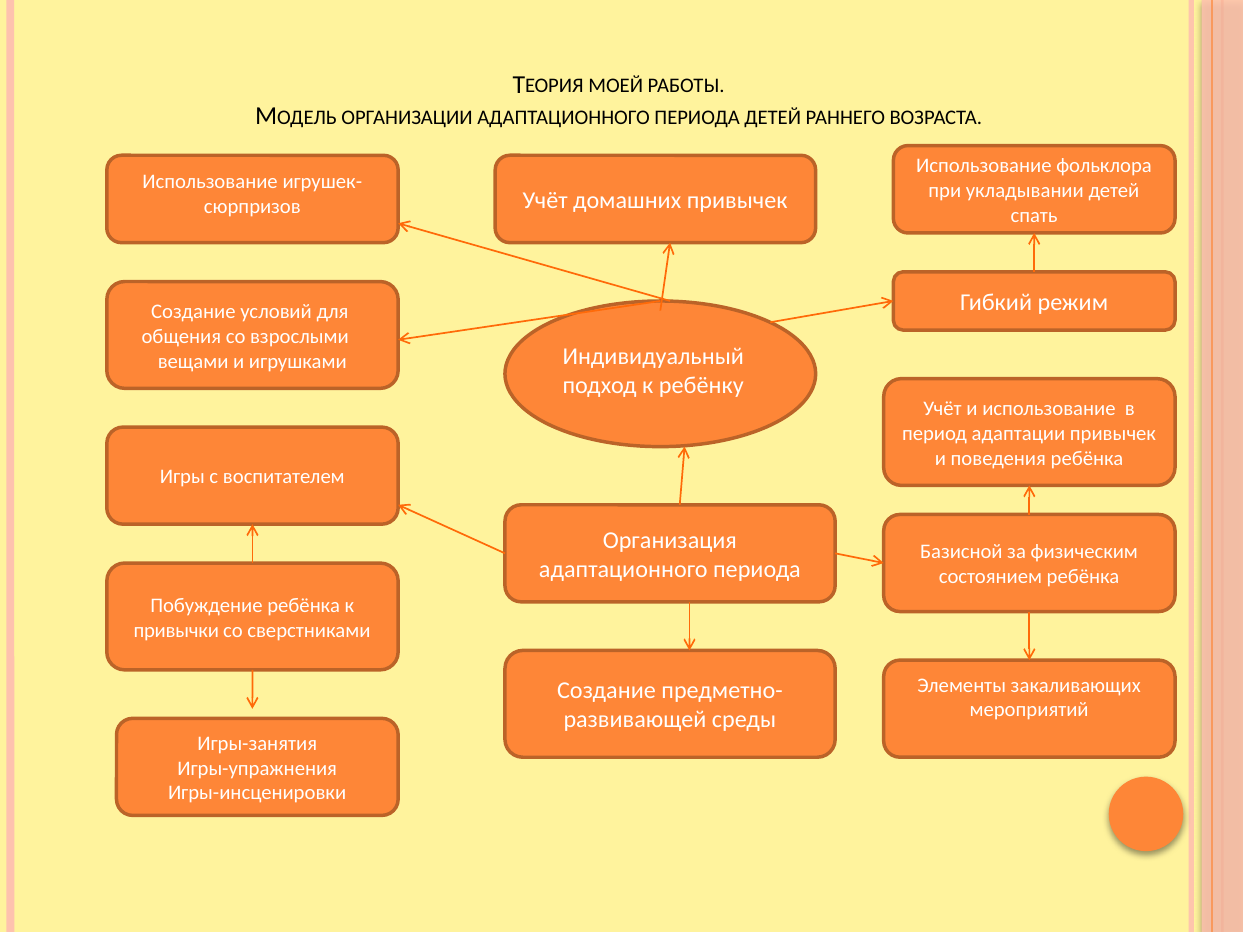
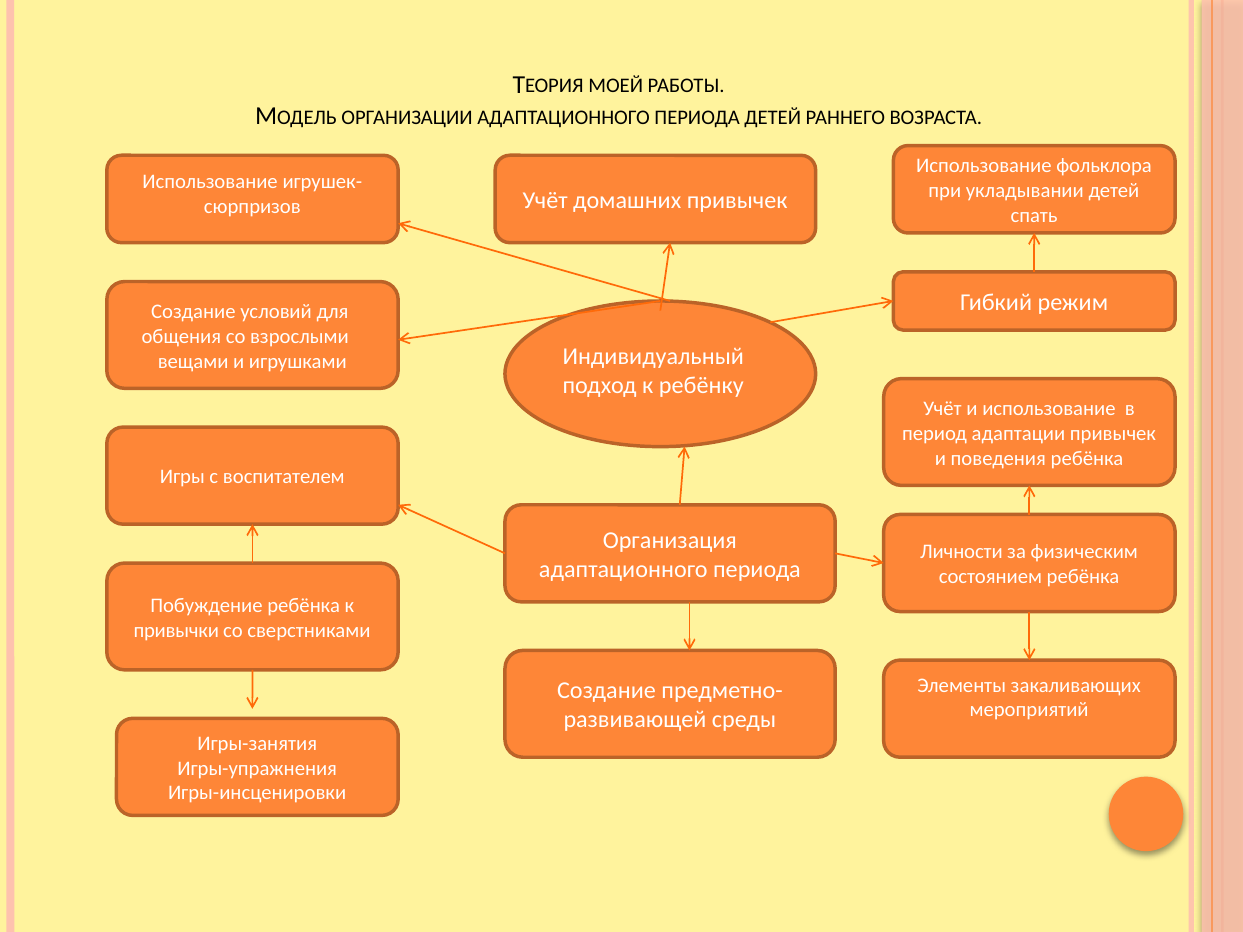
Базисной: Базисной -> Личности (961, 552)
